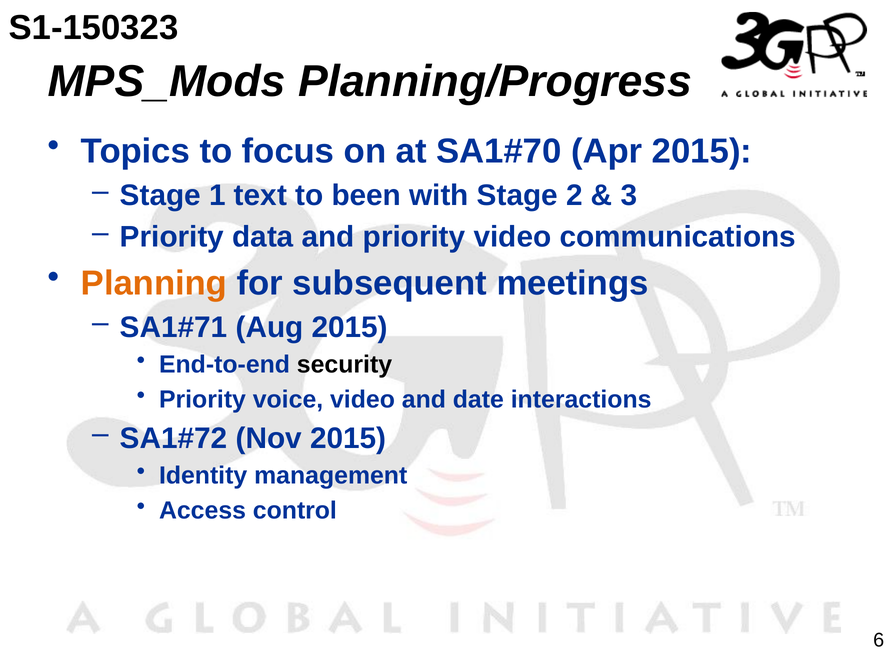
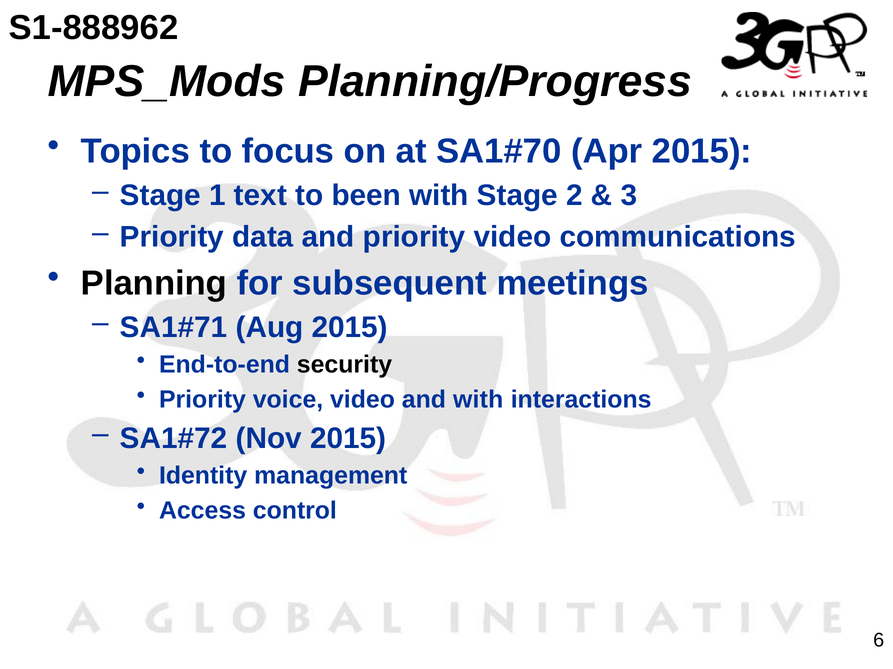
S1-150323: S1-150323 -> S1-888962 (94, 28)
Planning colour: orange -> black (154, 283)
and date: date -> with (478, 400)
